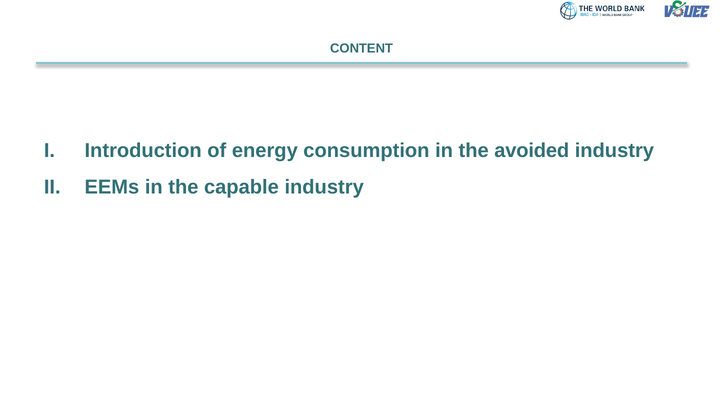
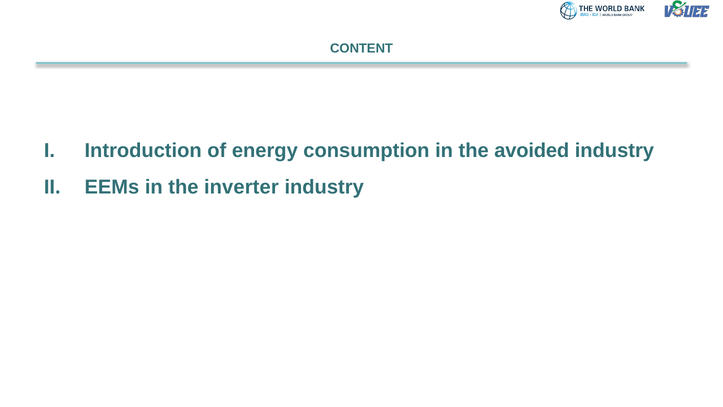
capable: capable -> inverter (241, 187)
